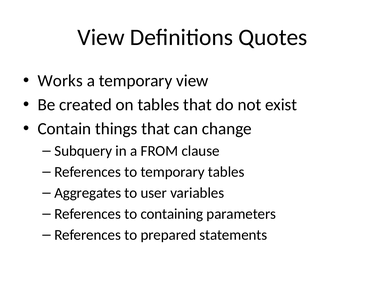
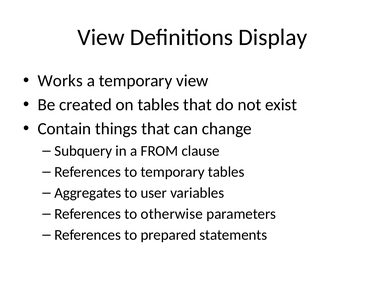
Quotes: Quotes -> Display (273, 37)
containing: containing -> otherwise (172, 214)
